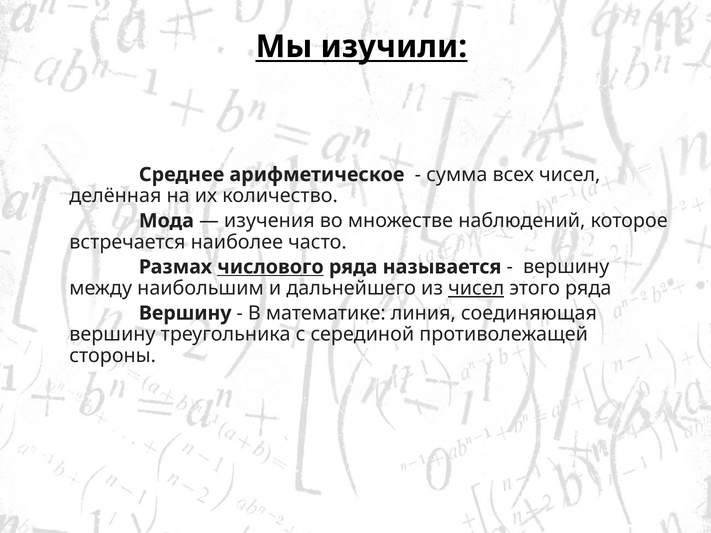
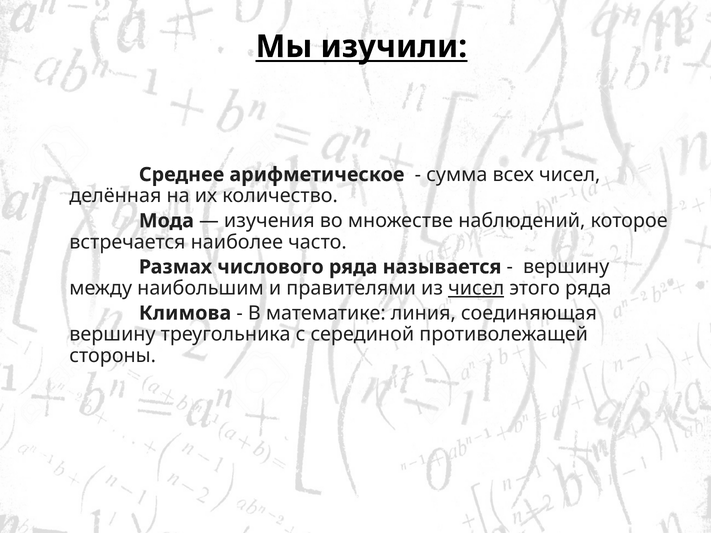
числового underline: present -> none (270, 267)
дальнейшего: дальнейшего -> правителями (351, 288)
Вершину: Вершину -> Климова (185, 313)
